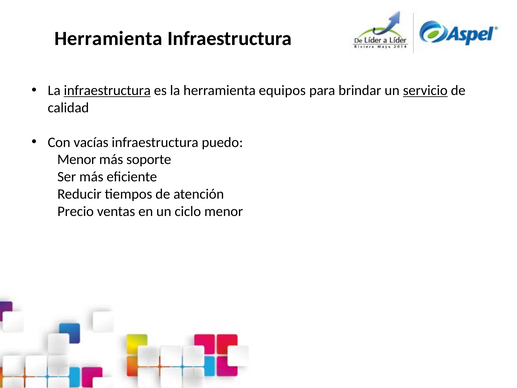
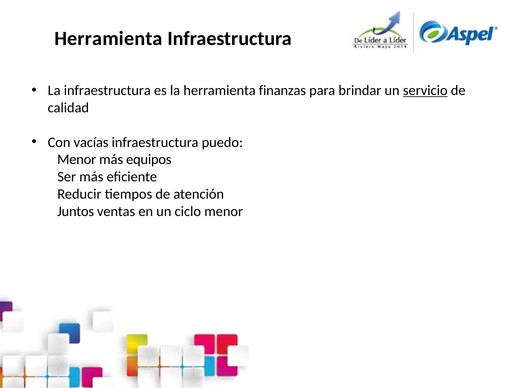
infraestructura underline: present -> none (107, 90)
equipos: equipos -> finanzas (282, 90)
soporte: soporte -> equipos (149, 159)
Precio: Precio -> Juntos (76, 211)
